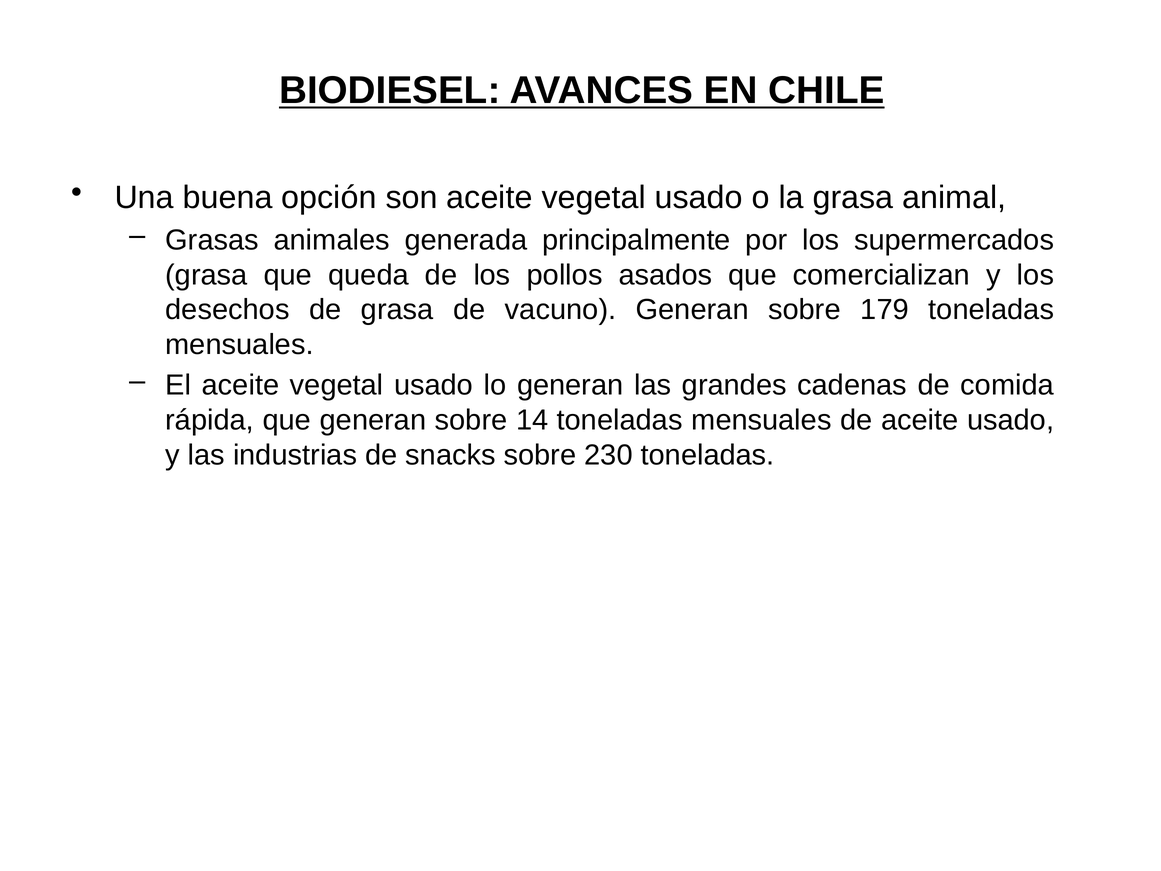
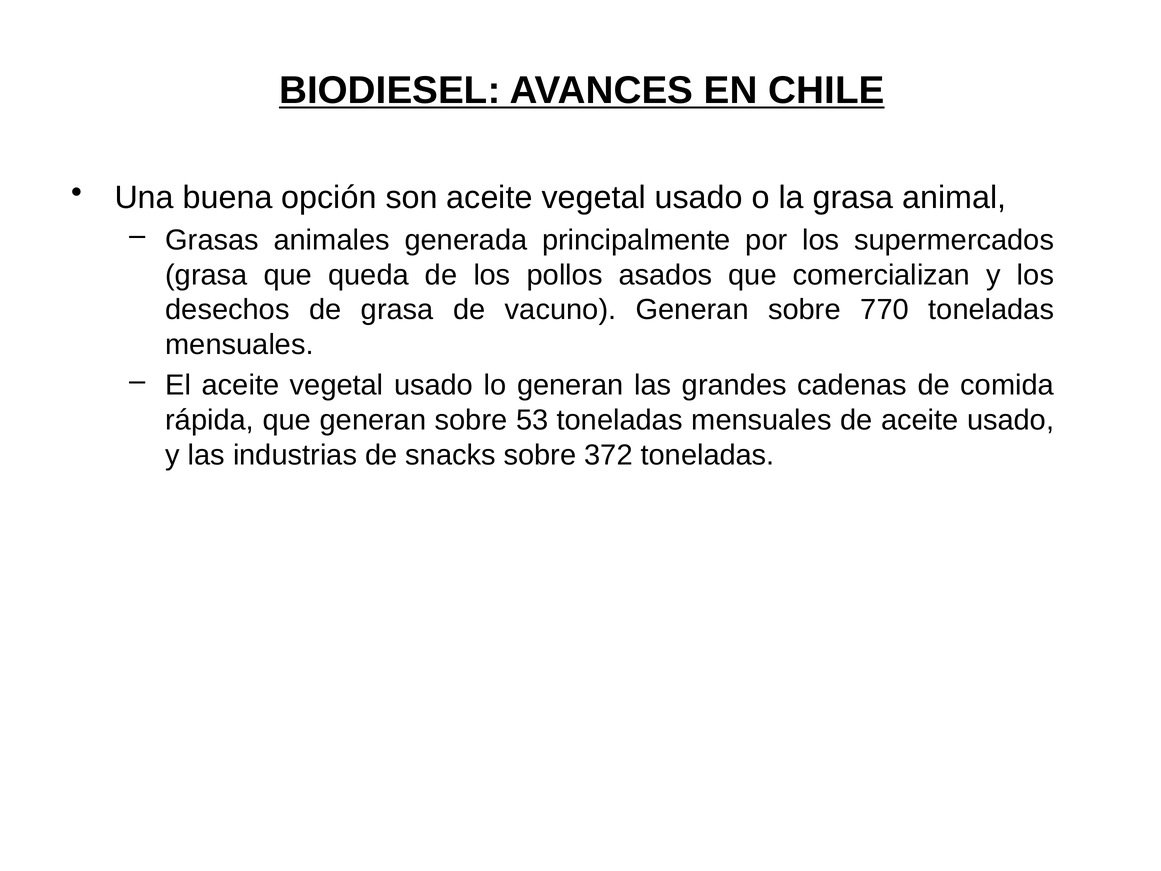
179: 179 -> 770 (885, 310)
14: 14 -> 53 (532, 420)
230: 230 -> 372 (608, 455)
